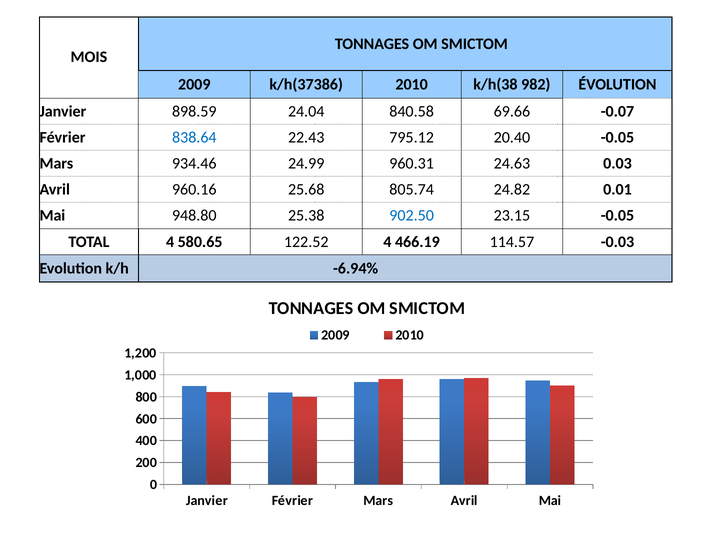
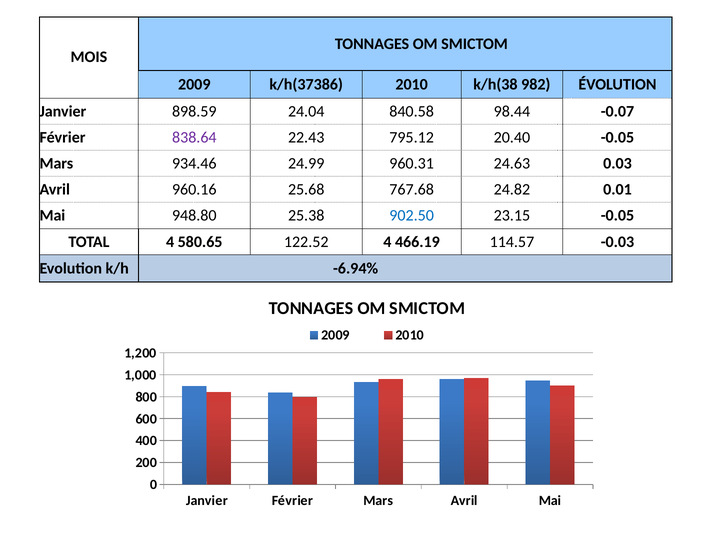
69.66: 69.66 -> 98.44 (512, 111)
838.64 colour: blue -> purple (194, 138)
805.74: 805.74 -> 767.68 (412, 190)
